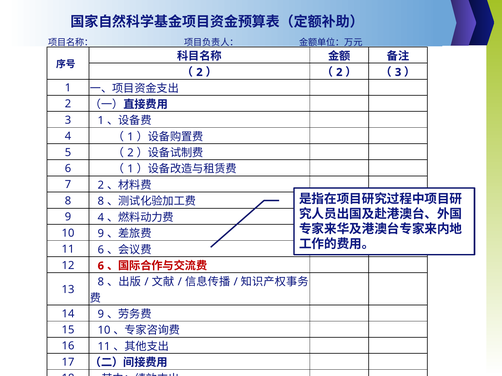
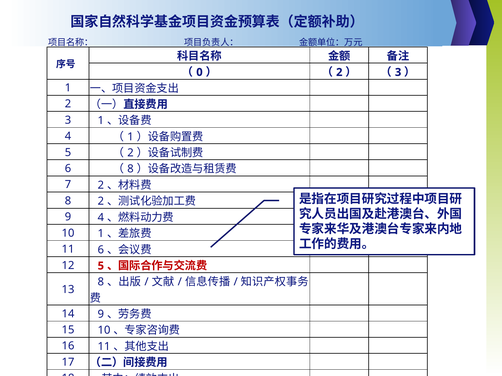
2: 2 -> 0 (199, 72)
1: 1 -> 8 (131, 169)
8 8: 8 -> 2 (101, 202)
10 9: 9 -> 1 (101, 234)
12 6: 6 -> 5 (101, 266)
